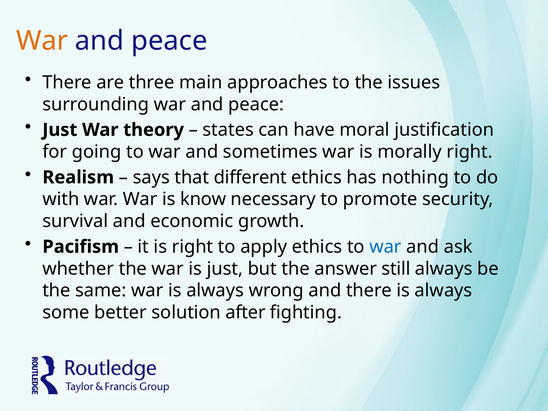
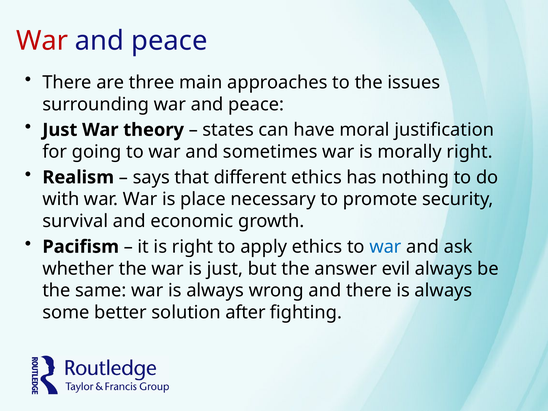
War colour: orange -> red (42, 41)
know: know -> place (203, 199)
still: still -> evil (396, 269)
